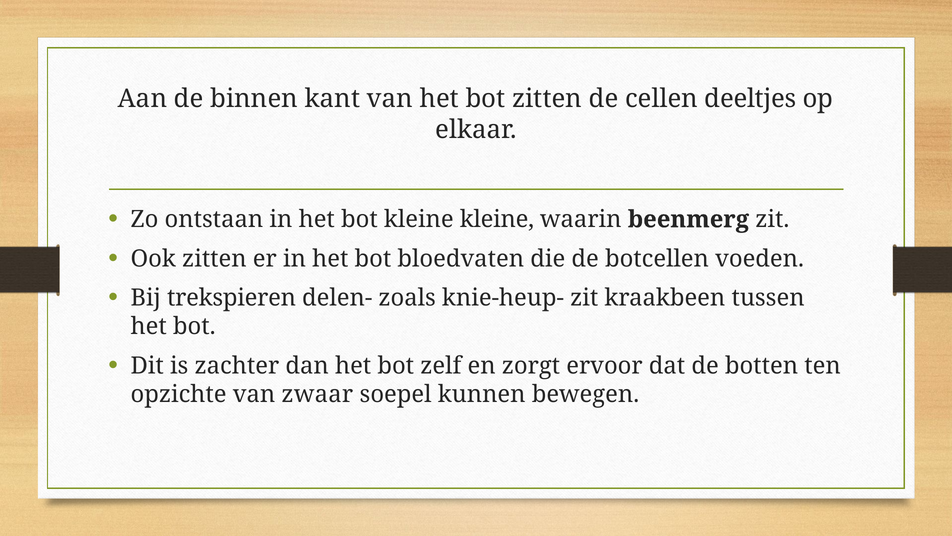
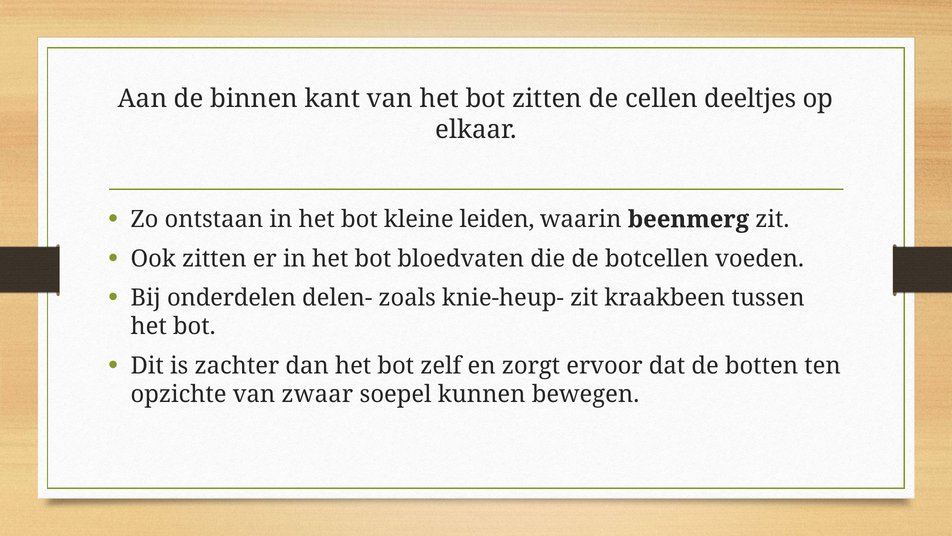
kleine kleine: kleine -> leiden (497, 219)
trekspieren: trekspieren -> onderdelen (232, 298)
